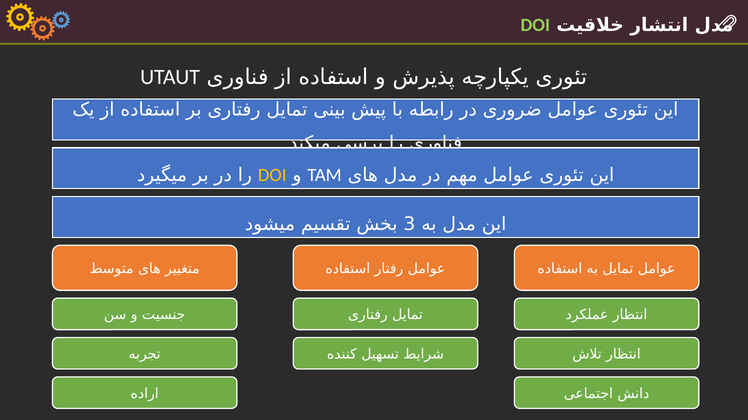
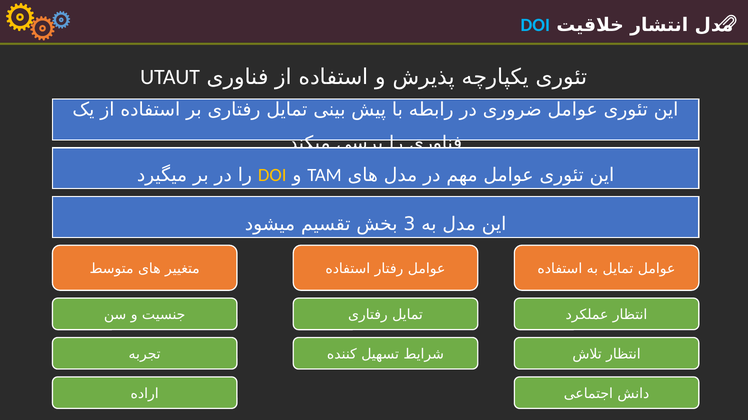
DOI colour: light green -> light blue (535, 25)
